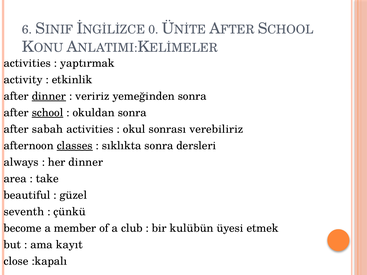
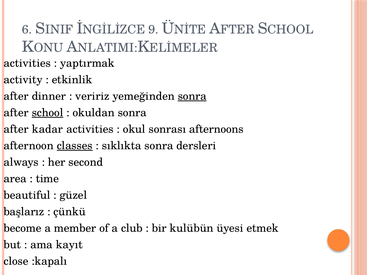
0: 0 -> 9 (154, 30)
dinner underline: present -> none (49, 96)
sonra underline: none -> present (192, 96)
sabah: sabah -> kadar (47, 129)
verebiliriz: verebiliriz -> afternoons (216, 129)
her dinner: dinner -> second (86, 162)
take: take -> time (47, 179)
seventh: seventh -> başlarız (24, 212)
